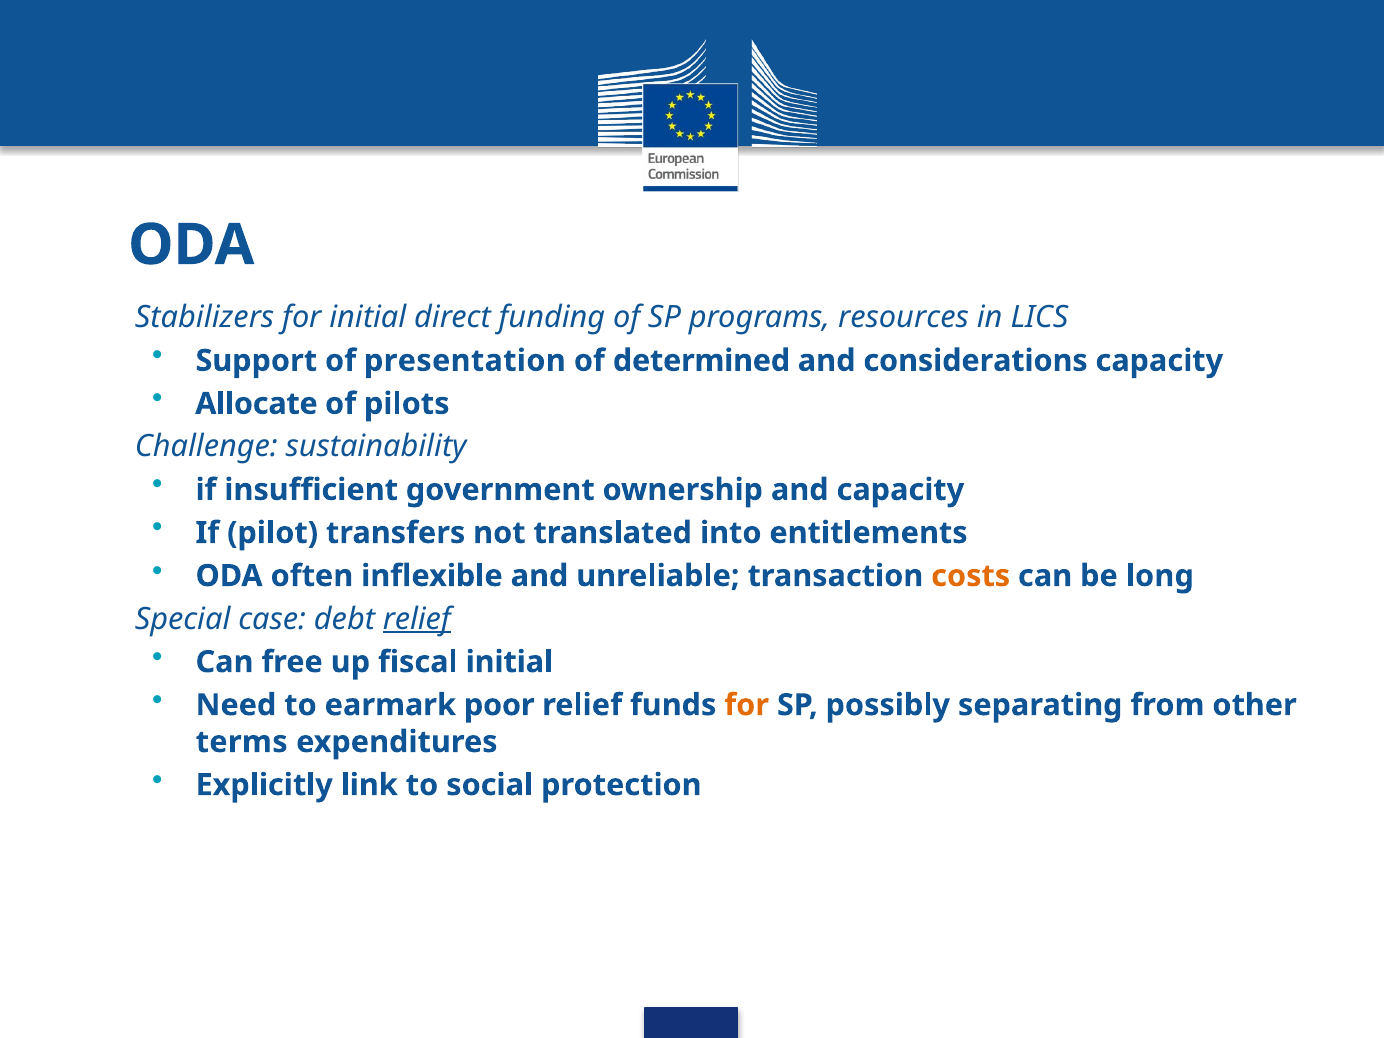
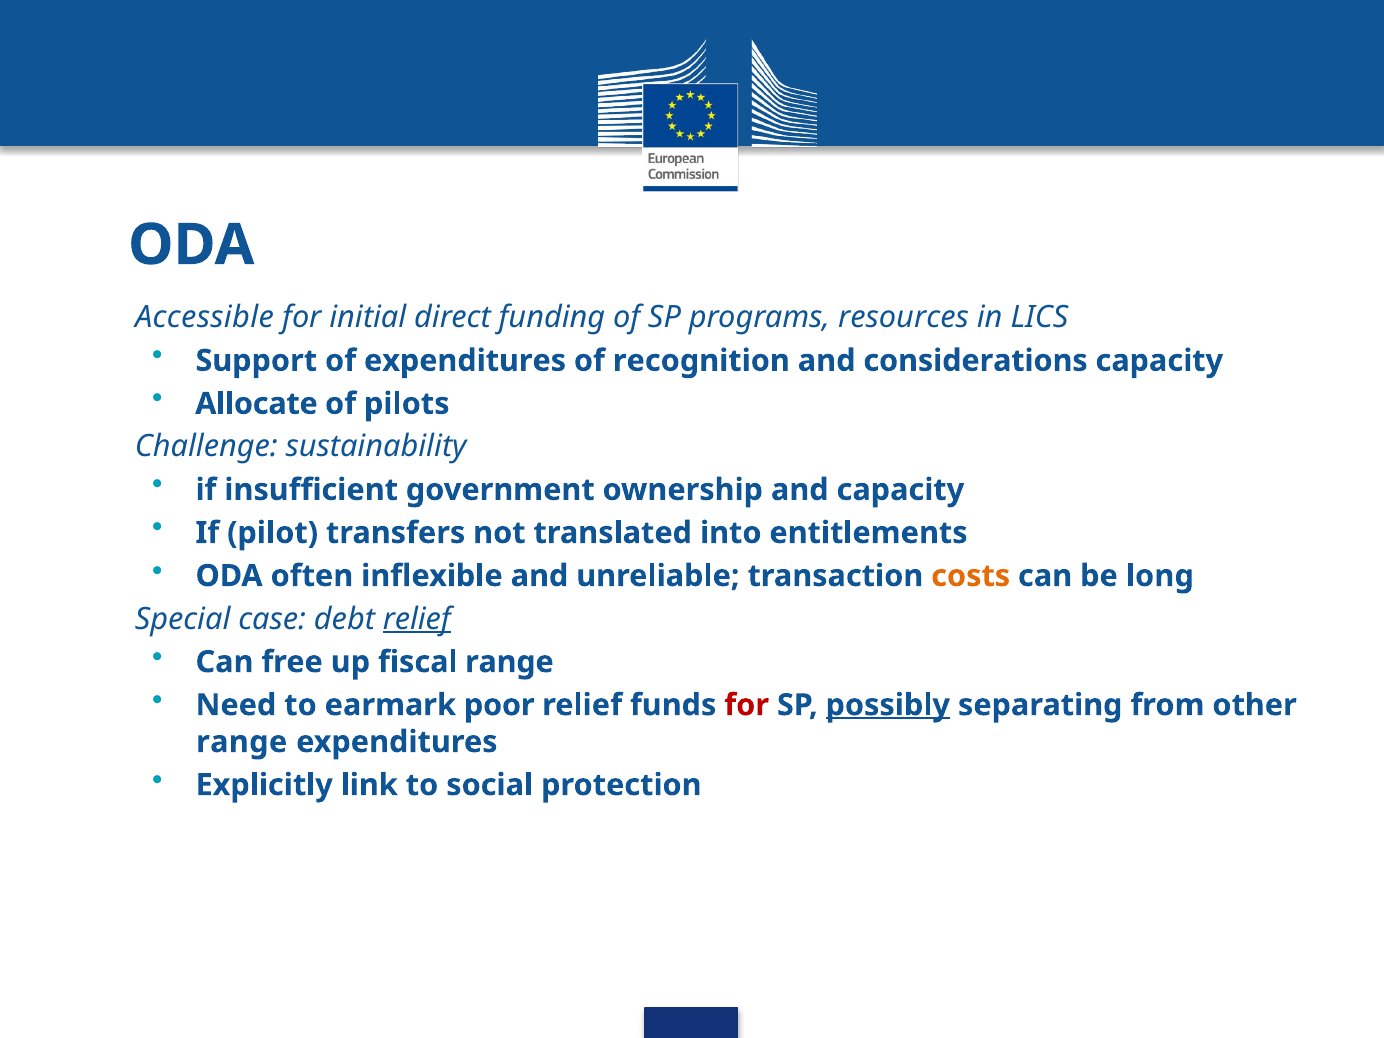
Stabilizers: Stabilizers -> Accessible (204, 318)
of presentation: presentation -> expenditures (465, 361)
determined: determined -> recognition (701, 361)
fiscal initial: initial -> range (509, 662)
for colour: orange -> red (747, 705)
possibly underline: none -> present (888, 705)
terms: terms -> range (242, 742)
